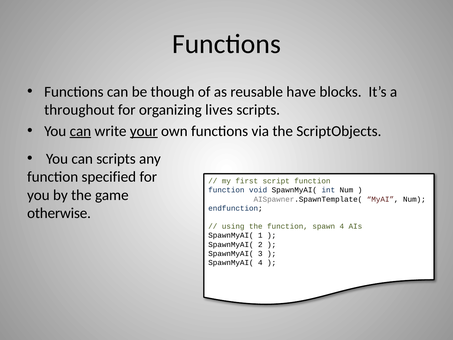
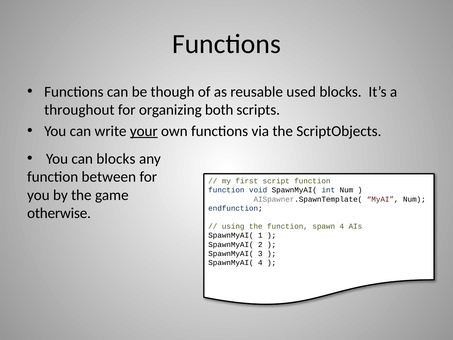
have: have -> used (301, 92)
lives: lives -> both (219, 110)
can underline: present -> none (80, 131)
can scripts: scripts -> blocks (116, 159)
specified: specified -> between (109, 177)
